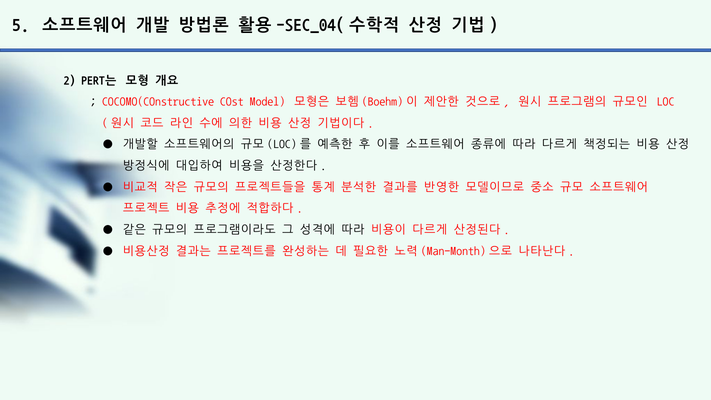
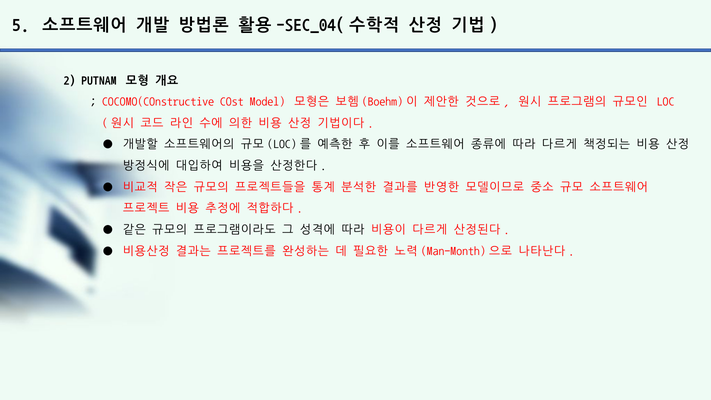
PERT는: PERT는 -> PUTNAM (99, 80)
